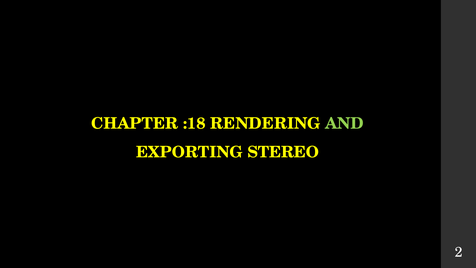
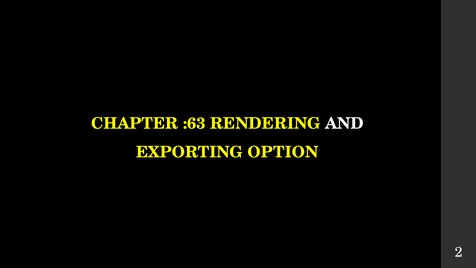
:18: :18 -> :63 (194, 124)
AND colour: light green -> white (344, 124)
STEREO: STEREO -> OPTION (283, 152)
